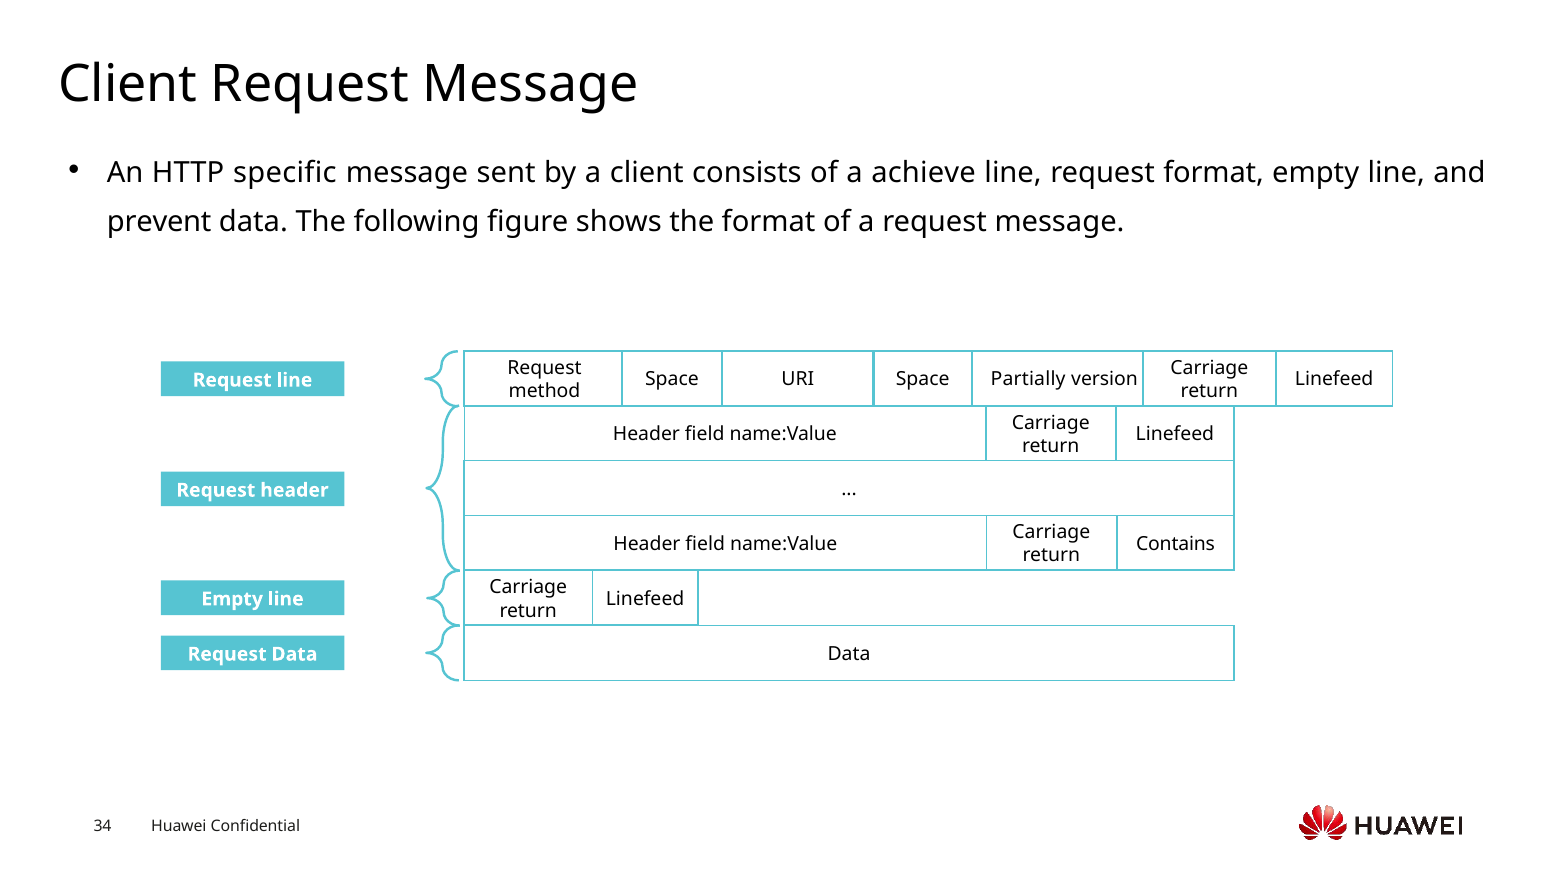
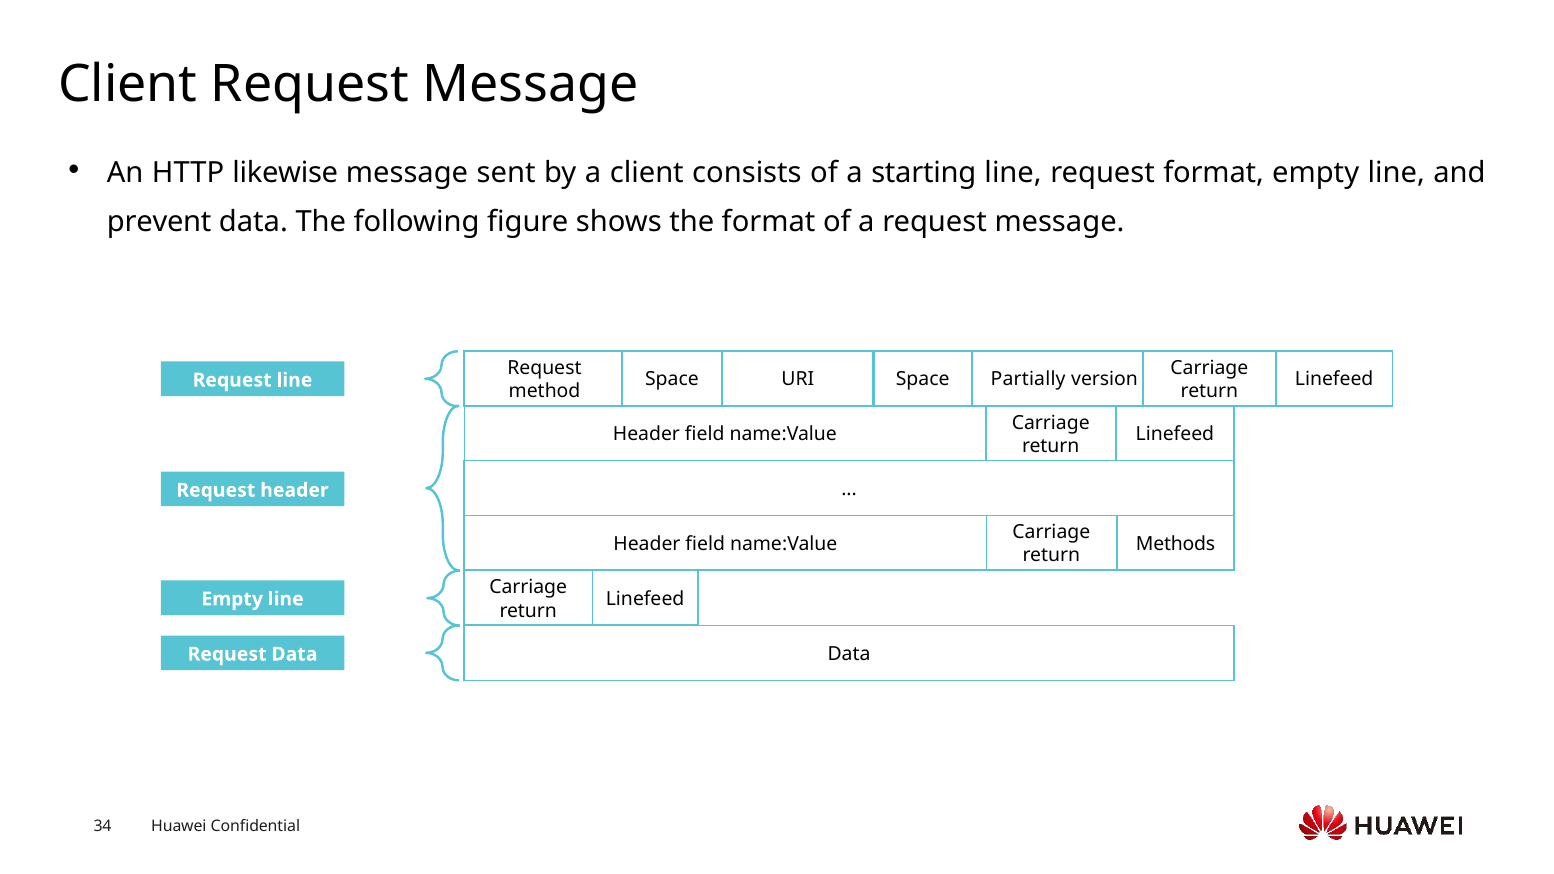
specific: specific -> likewise (285, 173)
achieve: achieve -> starting (924, 173)
Contains: Contains -> Methods (1176, 544)
